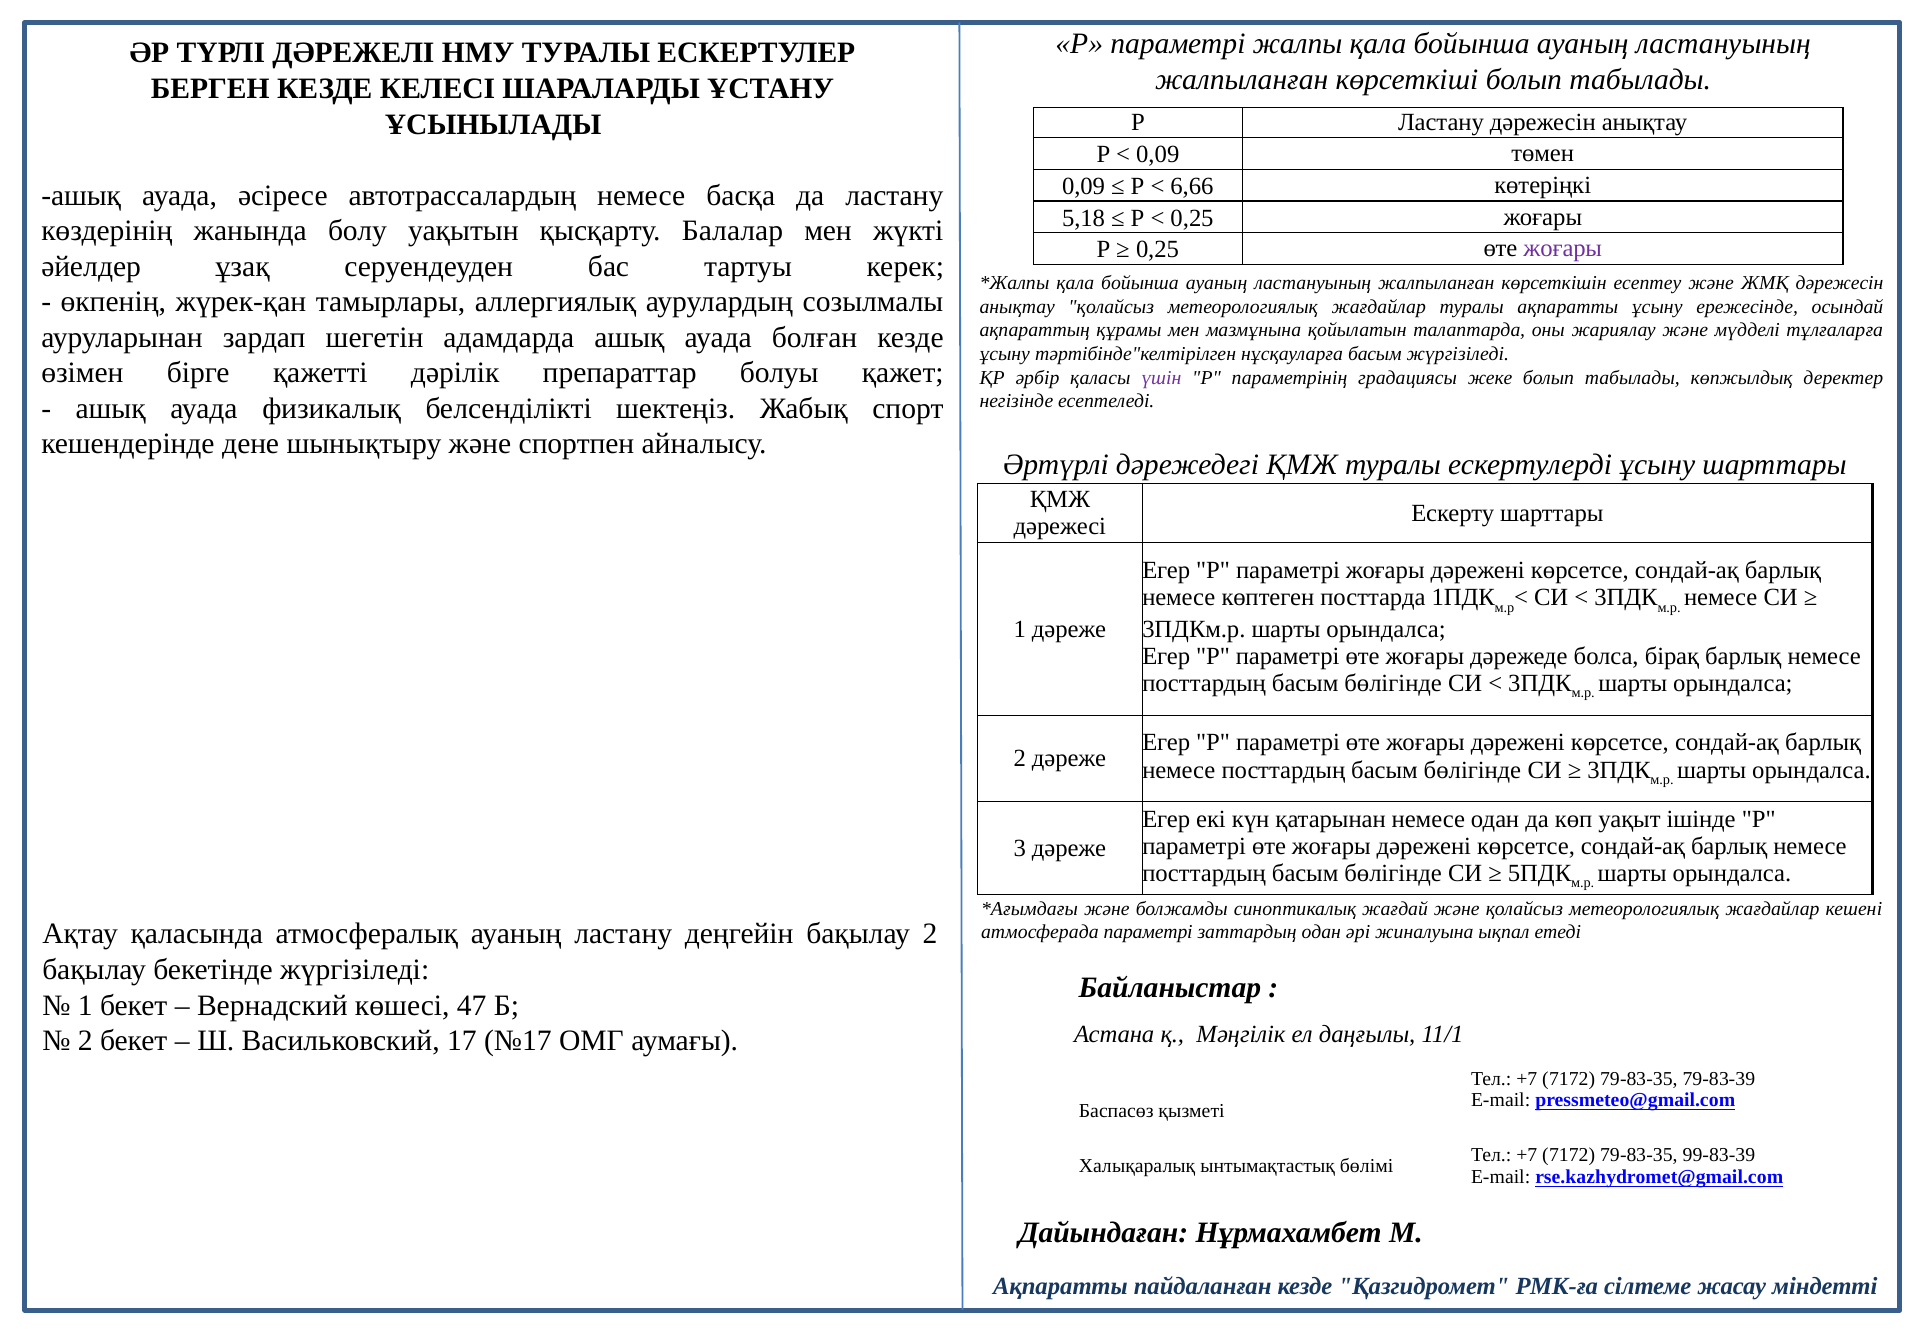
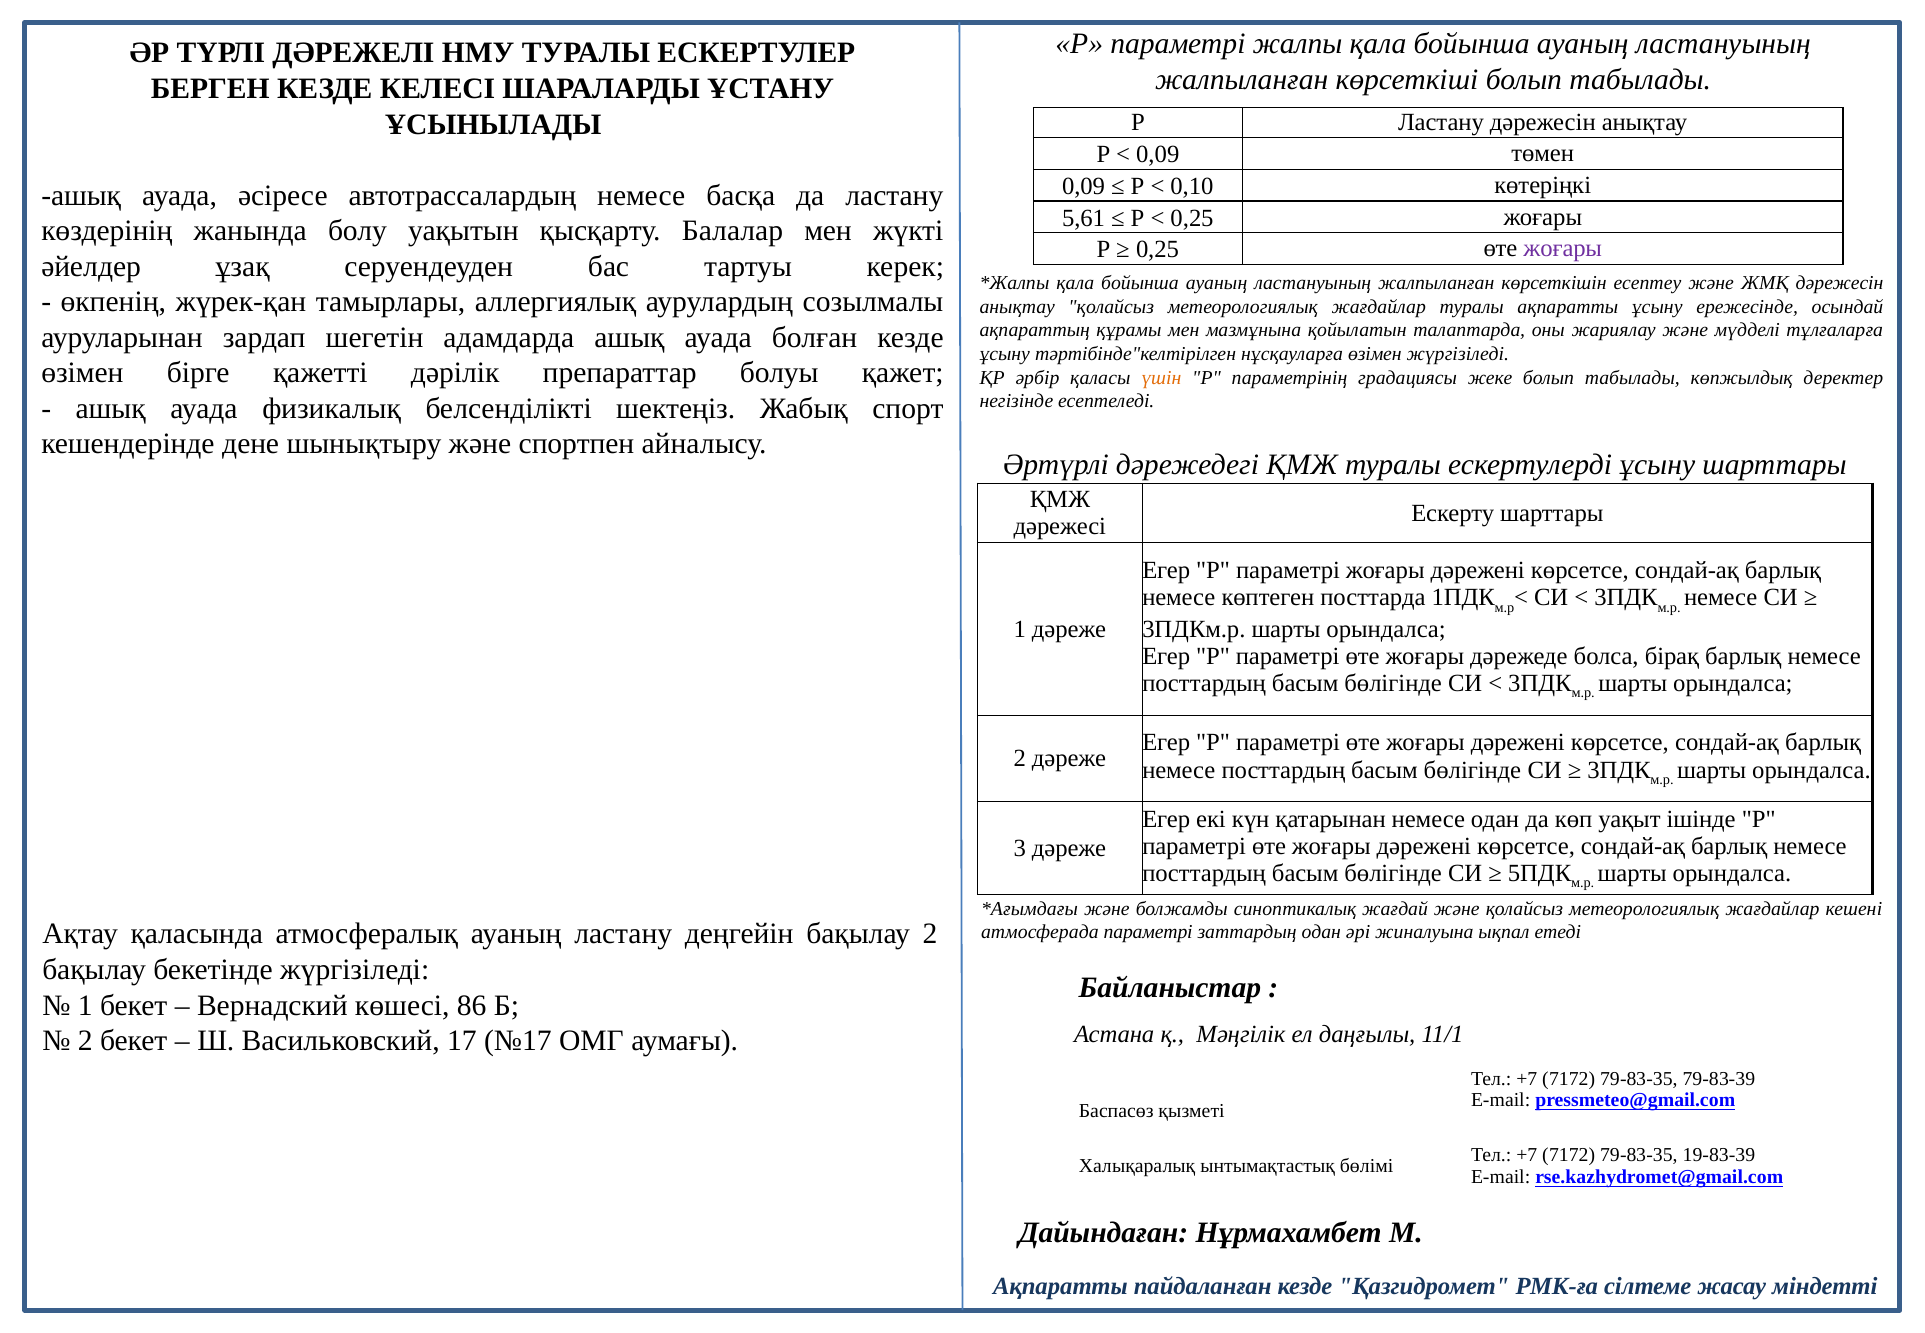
6,66: 6,66 -> 0,10 (1192, 186)
5,18: 5,18 -> 5,61 (1084, 218)
нұсқауларға басым: басым -> өзімен (1375, 354)
үшін colour: purple -> orange (1161, 378)
47: 47 -> 86 (472, 1005)
99-83-39: 99-83-39 -> 19-83-39 (1719, 1155)
